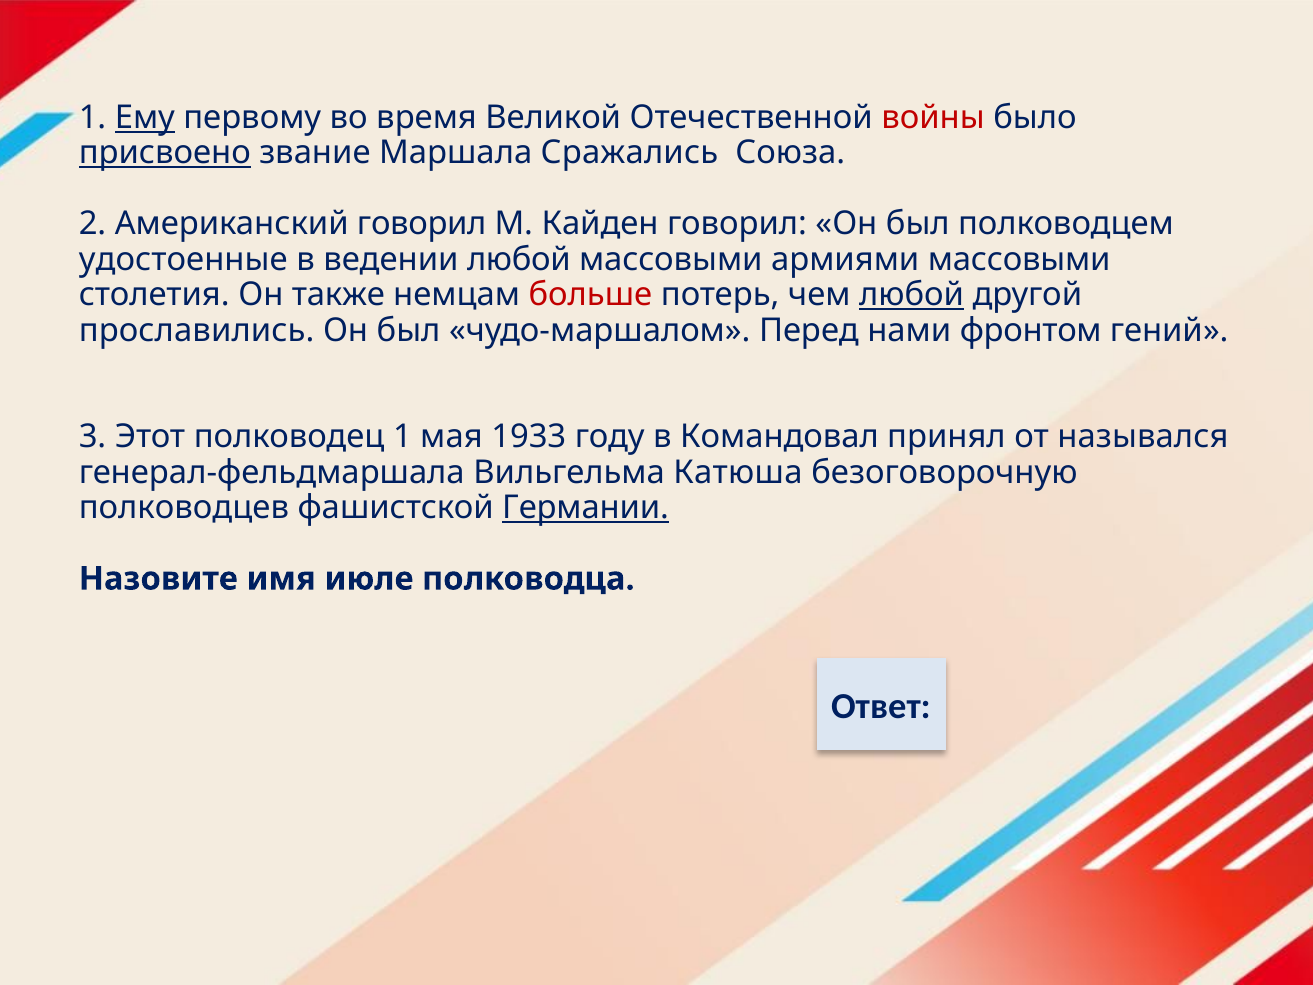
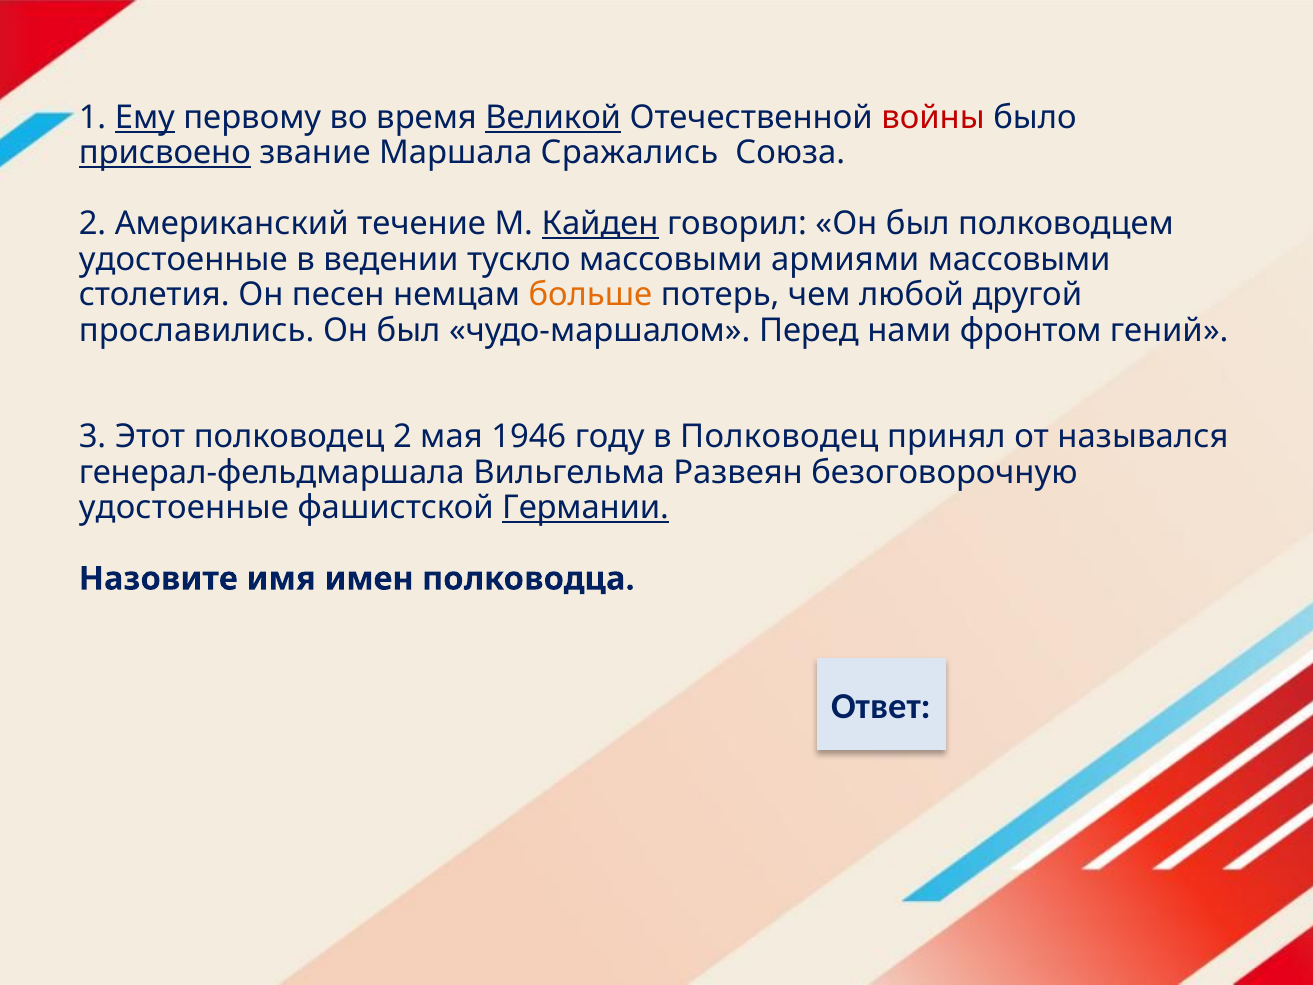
Великой underline: none -> present (553, 118)
Американский говорил: говорил -> течение (422, 224)
Кайден underline: none -> present (600, 224)
ведении любой: любой -> тускло (519, 259)
также: также -> песен (338, 295)
больше colour: red -> orange (590, 295)
любой underline: present -> none (912, 295)
полководец 1: 1 -> 2 (402, 437)
1933: 1933 -> 1946 (529, 437)
в Командовал: Командовал -> Полководец (779, 437)
Катюша: Катюша -> Развеян (738, 472)
полководцев: полководцев -> удостоенные (184, 508)
июле: июле -> имен (369, 579)
